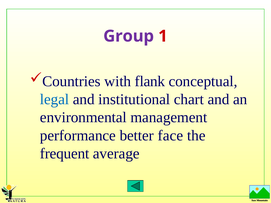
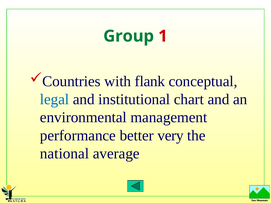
Group colour: purple -> green (129, 36)
face: face -> very (171, 136)
frequent: frequent -> national (65, 154)
